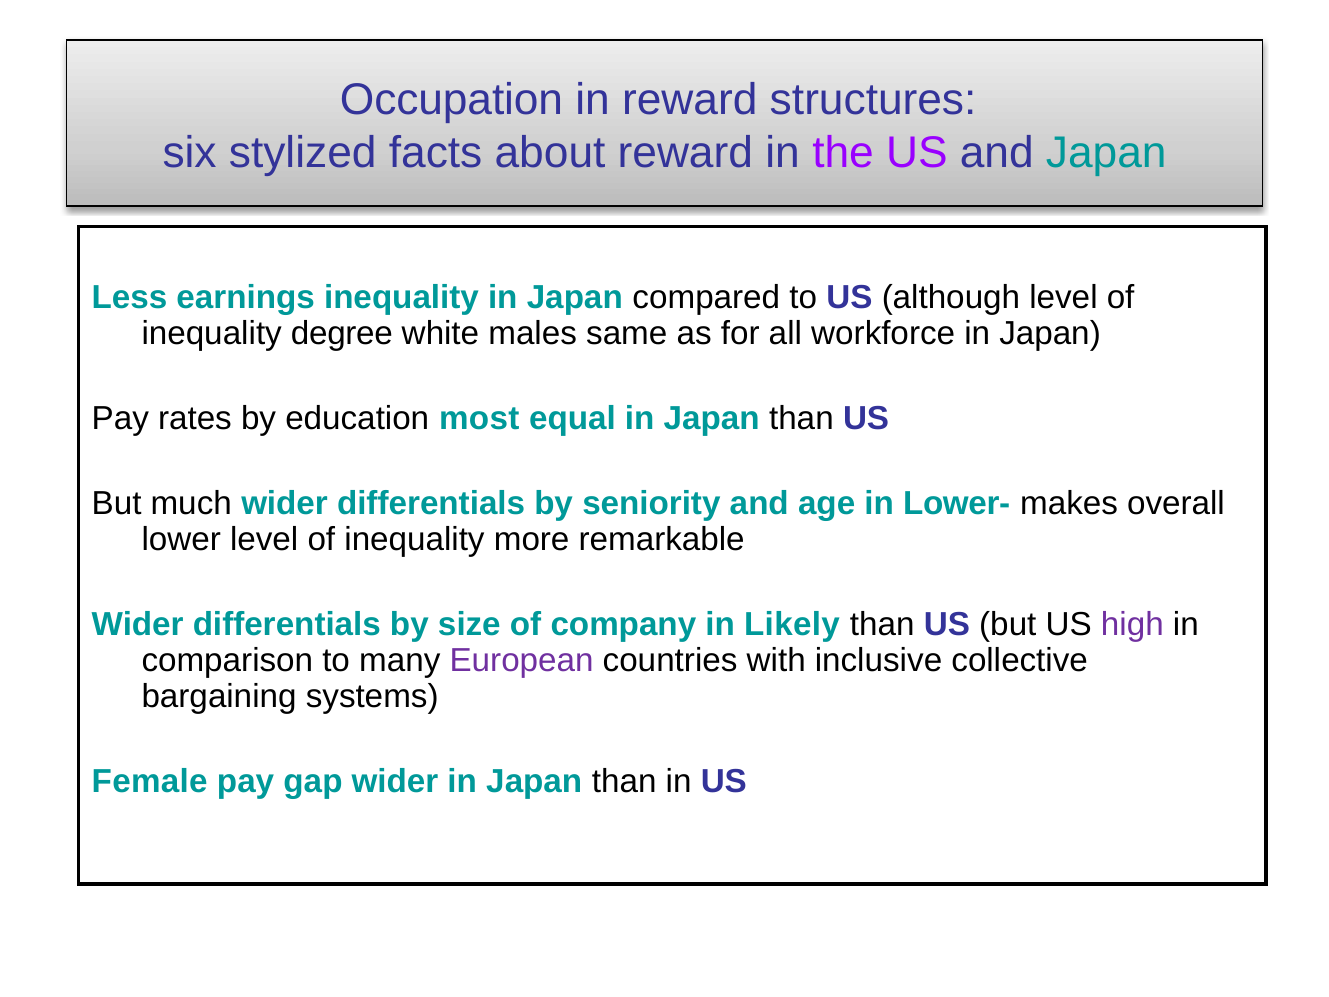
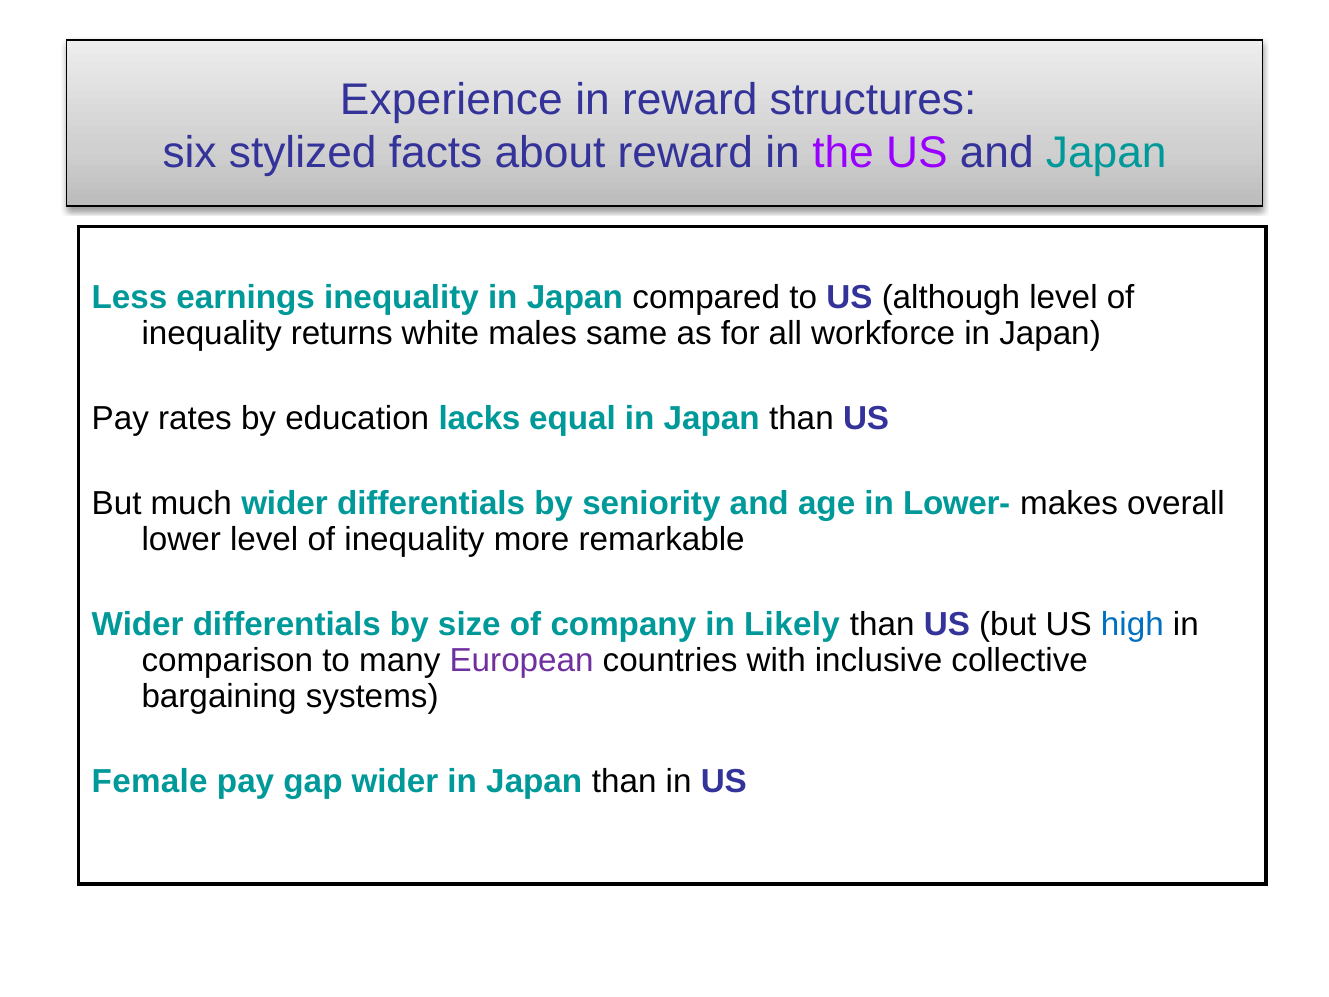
Occupation: Occupation -> Experience (451, 99)
degree: degree -> returns (342, 333)
most: most -> lacks (480, 418)
high colour: purple -> blue (1132, 624)
